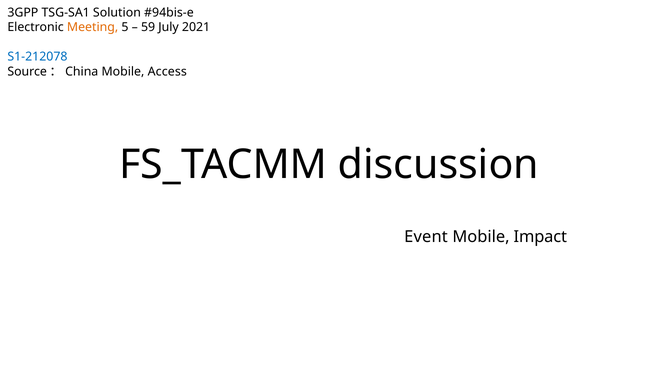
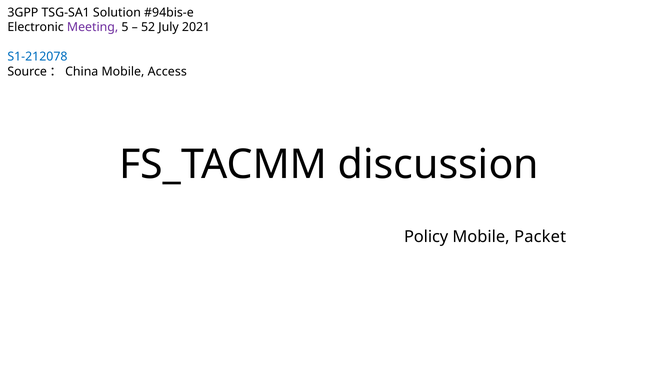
Meeting colour: orange -> purple (93, 27)
59: 59 -> 52 (148, 27)
Event: Event -> Policy (426, 237)
Impact: Impact -> Packet (540, 237)
